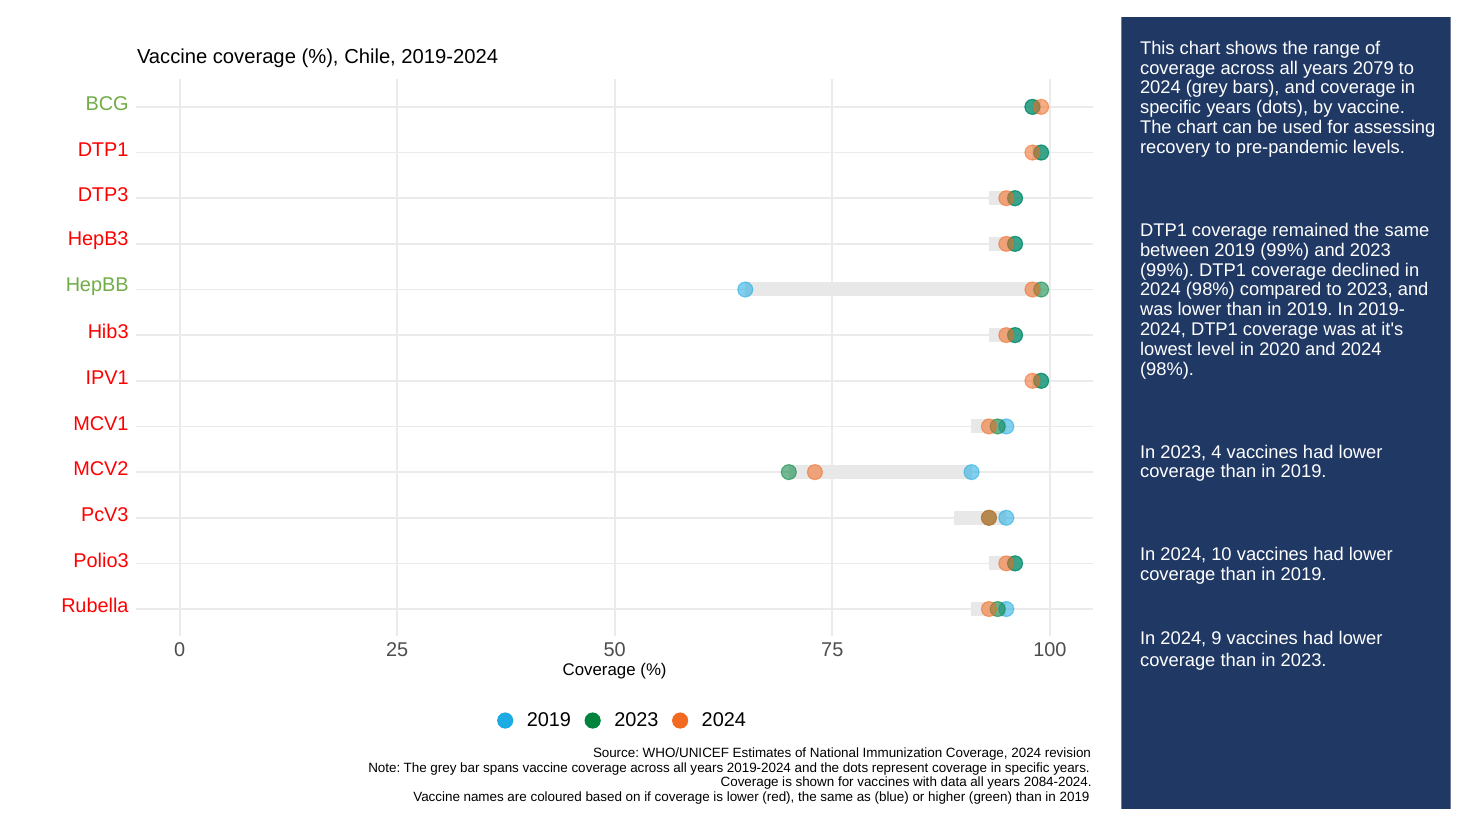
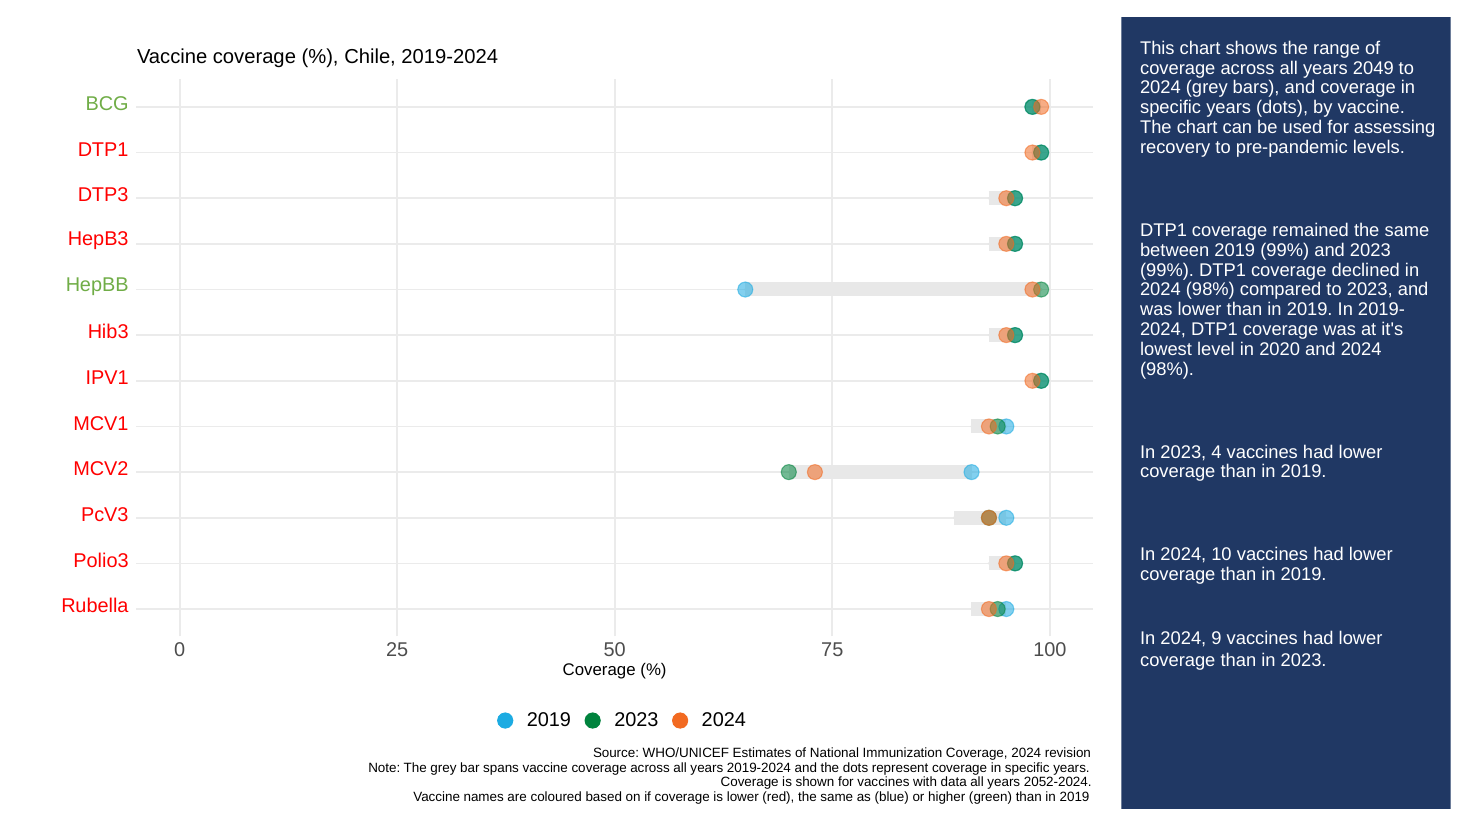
2079: 2079 -> 2049 (1373, 68)
2084-2024: 2084-2024 -> 2052-2024 (1058, 783)
